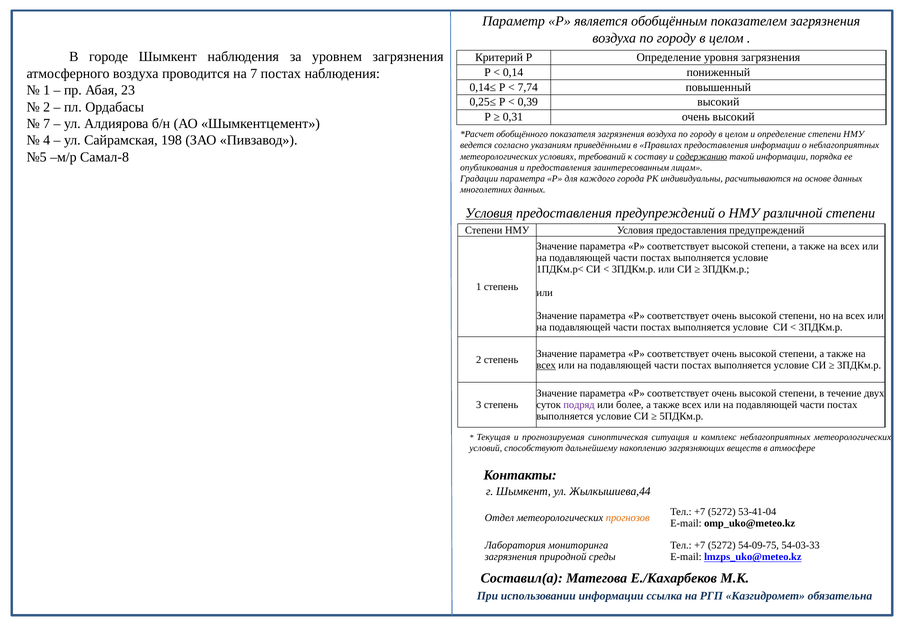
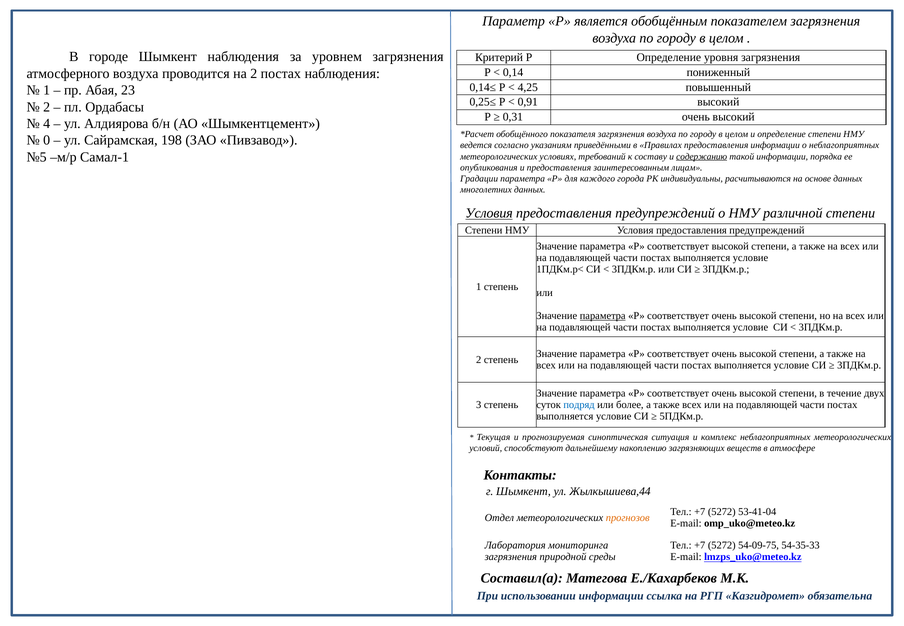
на 7: 7 -> 2 (254, 74)
7,74: 7,74 -> 4,25 (528, 87)
0,39: 0,39 -> 0,91 (528, 102)
7: 7 -> 4 (47, 124)
4: 4 -> 0 (47, 140)
Самал-8: Самал-8 -> Самал-1 (105, 157)
параметра underline: none -> present (603, 316)
всех underline: present -> none (546, 365)
подряд colour: purple -> blue (579, 405)
54-03-33: 54-03-33 -> 54-35-33 (801, 545)
